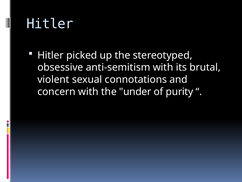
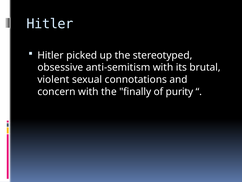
under: under -> finally (135, 91)
